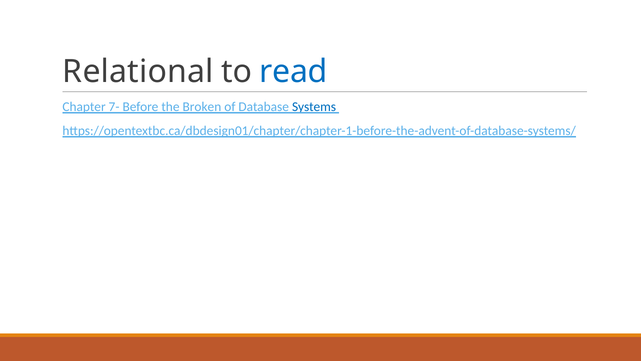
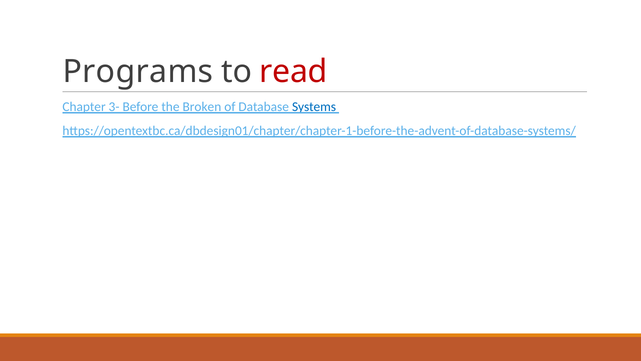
Relational: Relational -> Programs (138, 72)
read colour: blue -> red (293, 72)
7-: 7- -> 3- (114, 107)
